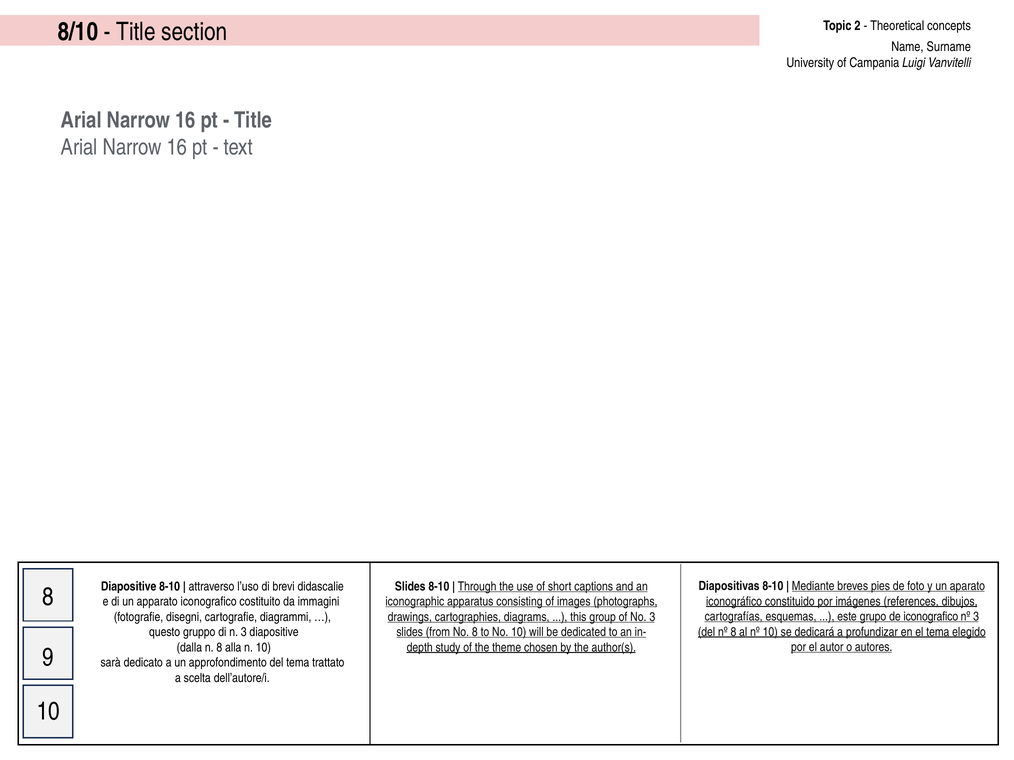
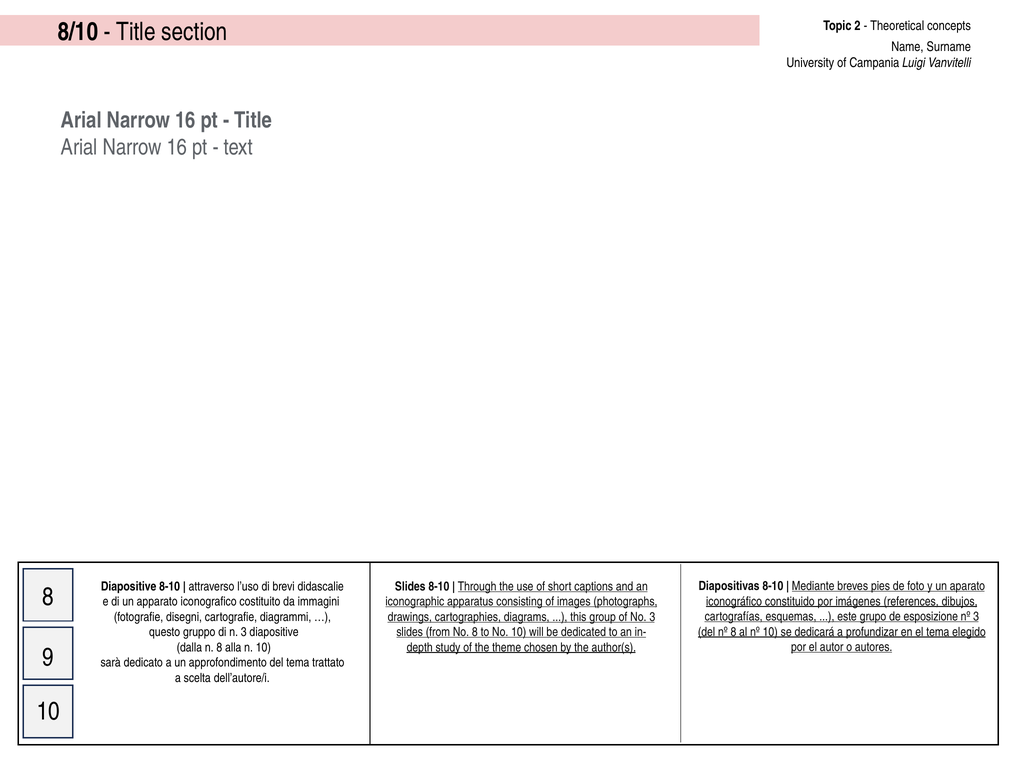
de iconografico: iconografico -> esposizione (931, 617)
